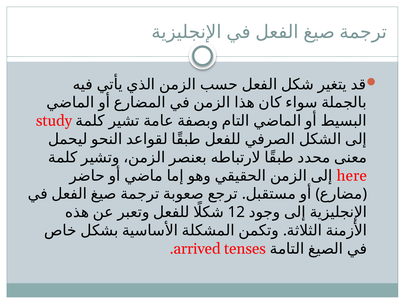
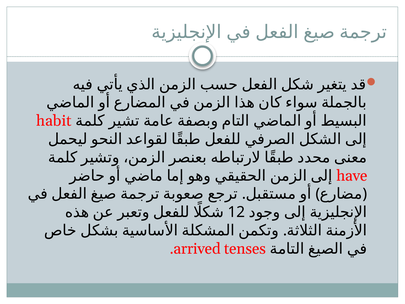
study: study -> habit (54, 121)
here: here -> have (352, 176)
